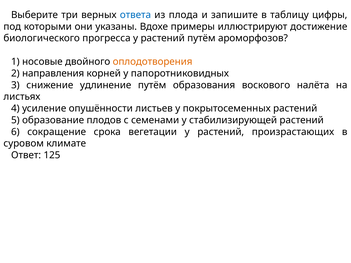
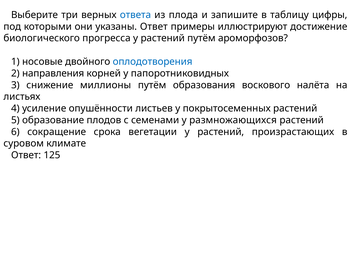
указаны Вдохе: Вдохе -> Ответ (154, 27)
оплодотворения colour: orange -> blue (153, 62)
удлинение: удлинение -> миллионы (106, 85)
стабилизирующей: стабилизирующей -> размножающихся (233, 120)
